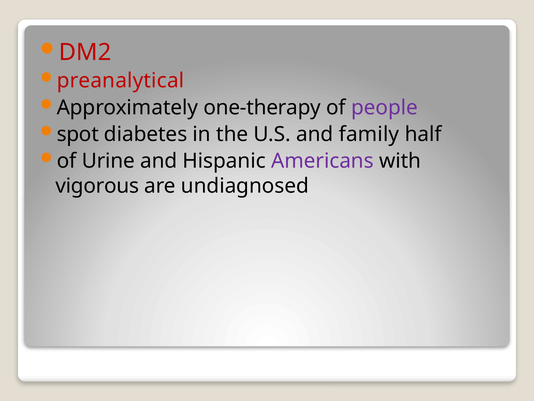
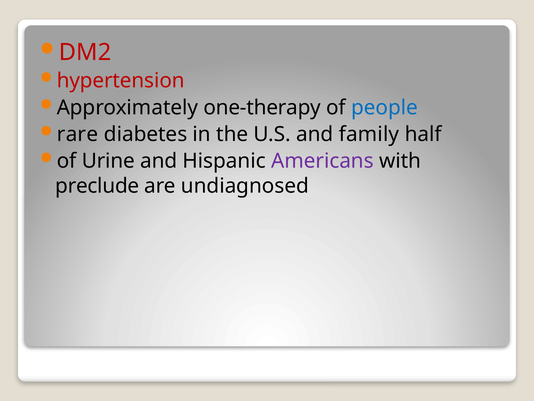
preanalytical: preanalytical -> hypertension (121, 81)
people colour: purple -> blue (385, 107)
spot: spot -> rare (78, 134)
vigorous: vigorous -> preclude (97, 186)
